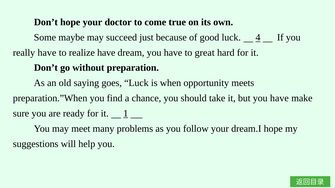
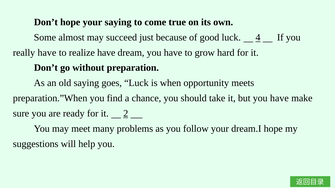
your doctor: doctor -> saying (118, 22)
maybe: maybe -> almost (71, 37)
great: great -> grow (205, 53)
1: 1 -> 2 (126, 114)
